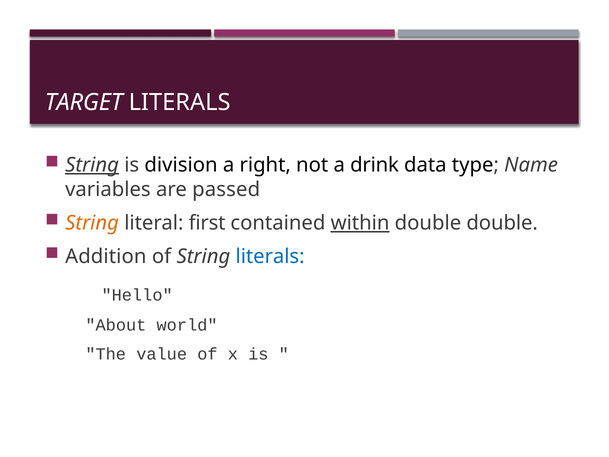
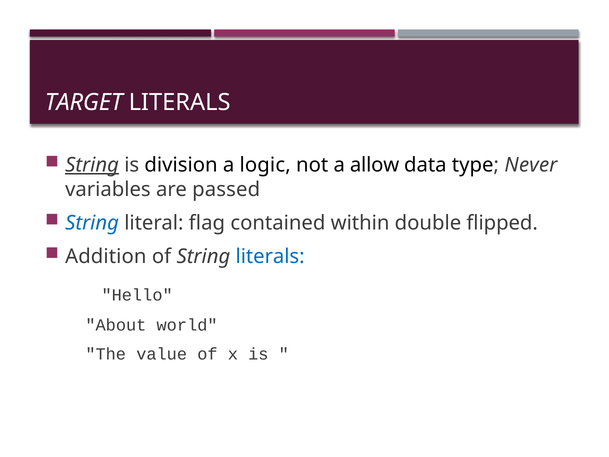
right: right -> logic (265, 165)
drink: drink -> allow (375, 165)
Name: Name -> Never (531, 165)
String colour: orange -> blue (92, 223)
first: first -> flag (207, 223)
within underline: present -> none (360, 223)
double double: double -> flipped (502, 223)
